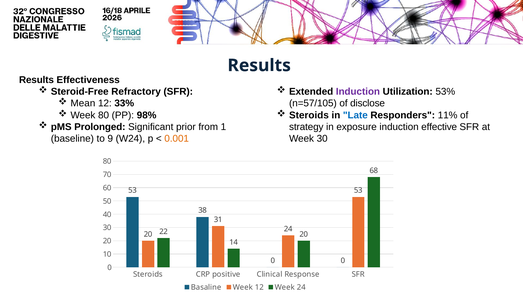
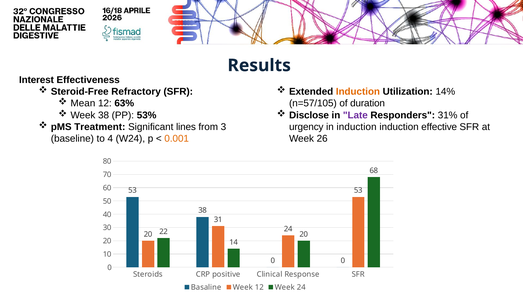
Results: Results -> Interest (36, 80)
Induction colour: purple -> orange (358, 92)
53%: 53% -> 14% (445, 92)
33%: 33% -> 63% (124, 103)
disclose: disclose -> duration (368, 103)
Week 80: 80 -> 38 (104, 115)
98%: 98% -> 53% (147, 115)
Steroids: Steroids -> Disclose (309, 115)
Late colour: blue -> purple (355, 115)
11%: 11% -> 31% (448, 115)
Prolonged: Prolonged -> Treatment (100, 127)
prior: prior -> lines (186, 127)
1: 1 -> 3 (223, 127)
strategy: strategy -> urgency (306, 127)
in exposure: exposure -> induction (357, 127)
9: 9 -> 4 (110, 139)
Week 30: 30 -> 26 (322, 139)
